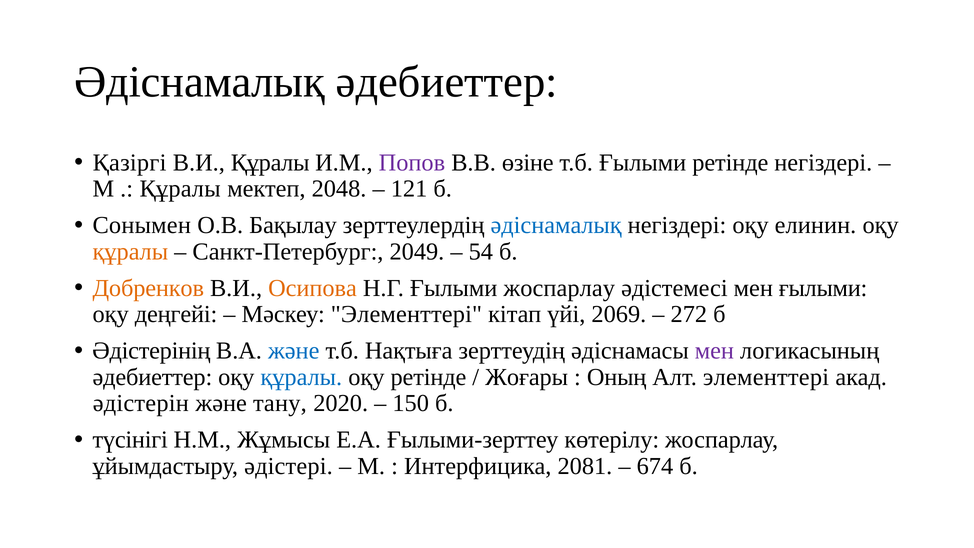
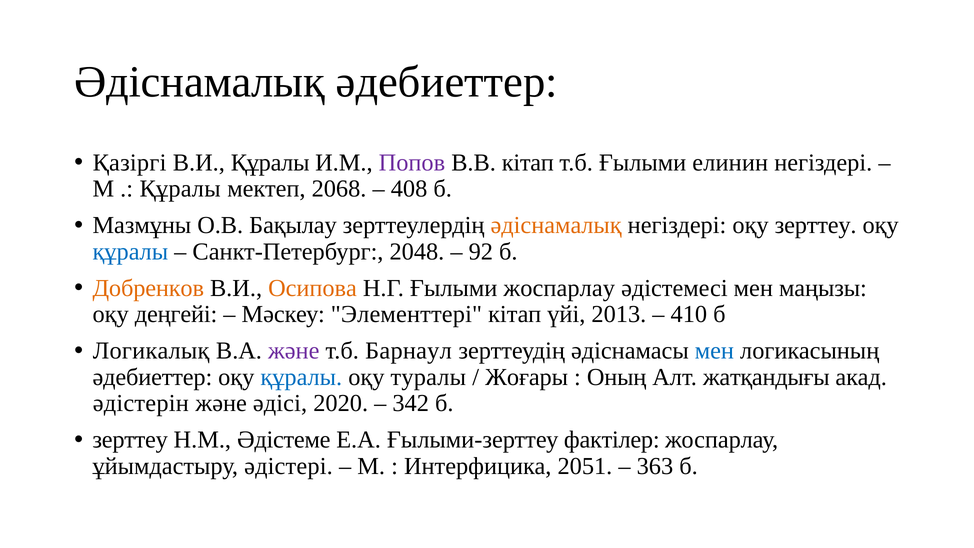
В.В өзіне: өзіне -> кітап (528, 163)
Ғылыми ретінде: ретінде -> елинин (730, 163)
2048: 2048 -> 2068 (339, 189)
121: 121 -> 408 (409, 189)
Сонымен: Сонымен -> Мазмұны (142, 225)
әдіснамалық colour: blue -> orange (556, 225)
оқу елинин: елинин -> зерттеу (816, 225)
құралы colour: orange -> blue (130, 252)
2049: 2049 -> 2048 (417, 252)
54: 54 -> 92 (481, 252)
мен ғылыми: ғылыми -> маңызы (823, 288)
2069: 2069 -> 2013 (619, 314)
272: 272 -> 410 (689, 314)
Әдістерінің: Әдістерінің -> Логикалық (151, 351)
және colour: blue -> purple (294, 351)
Нақтыға: Нақтыға -> Барнаул (409, 351)
мен colour: purple -> blue (714, 351)
оқу ретінде: ретінде -> туралы (428, 377)
Алт элементтері: элементтері -> жатқандығы (766, 377)
тану: тану -> әдісі (280, 403)
150: 150 -> 342 (411, 403)
түсінігі: түсінігі -> зерттеу (130, 440)
Жұмысы: Жұмысы -> Әдістеме (284, 440)
көтерілу: көтерілу -> фактілер (612, 440)
2081: 2081 -> 2051 (585, 466)
674: 674 -> 363 (655, 466)
